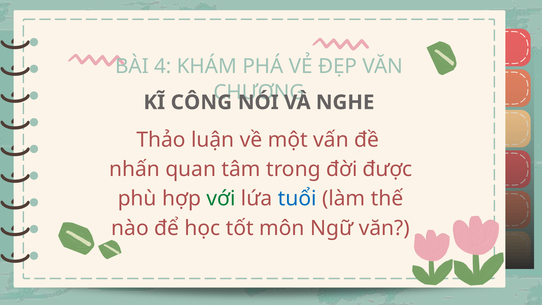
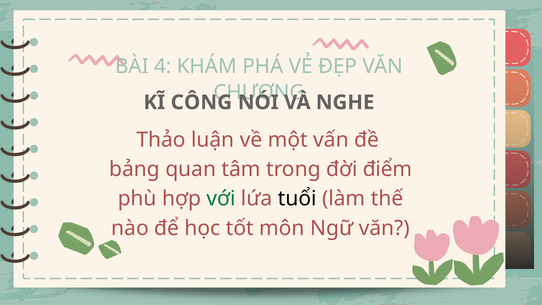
nhấn: nhấn -> bảng (135, 169)
được: được -> điểm (387, 169)
tuổi colour: blue -> black (297, 199)
